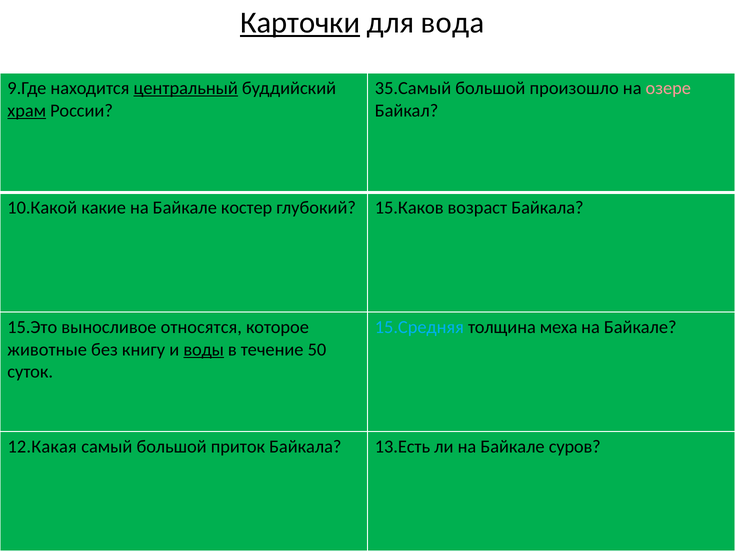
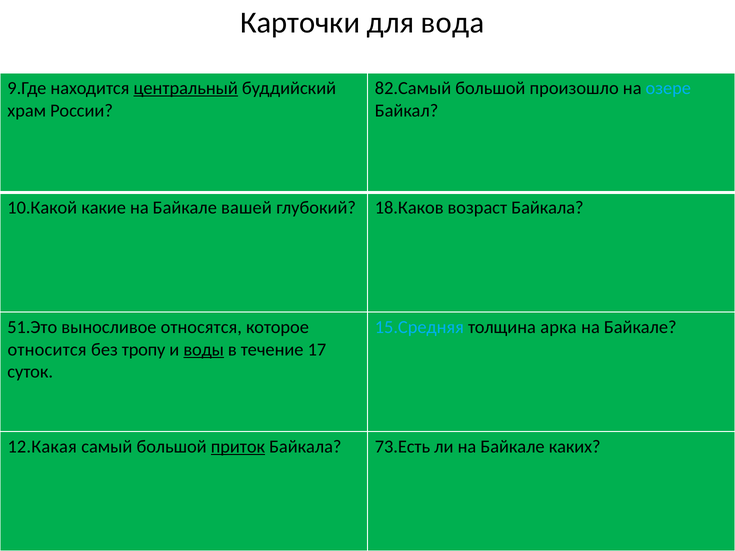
Карточки underline: present -> none (300, 23)
35.Самый: 35.Самый -> 82.Самый (413, 88)
озере colour: pink -> light blue (668, 88)
храм underline: present -> none (27, 111)
костер: костер -> вашей (246, 208)
15.Каков: 15.Каков -> 18.Каков (409, 208)
15.Это: 15.Это -> 51.Это (32, 327)
меха: меха -> арка (558, 327)
животные: животные -> относится (47, 350)
книгу: книгу -> тропу (144, 350)
50: 50 -> 17 (317, 350)
приток underline: none -> present (238, 447)
13.Есть: 13.Есть -> 73.Есть (403, 447)
суров: суров -> каких (575, 447)
